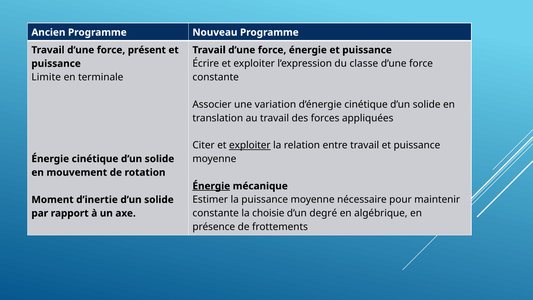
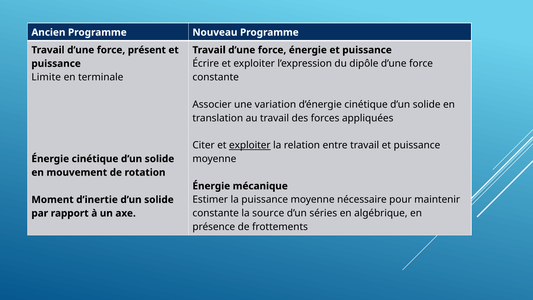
classe: classe -> dipôle (364, 64)
Énergie underline: present -> none (211, 186)
choisie: choisie -> source (268, 213)
degré: degré -> séries (323, 213)
